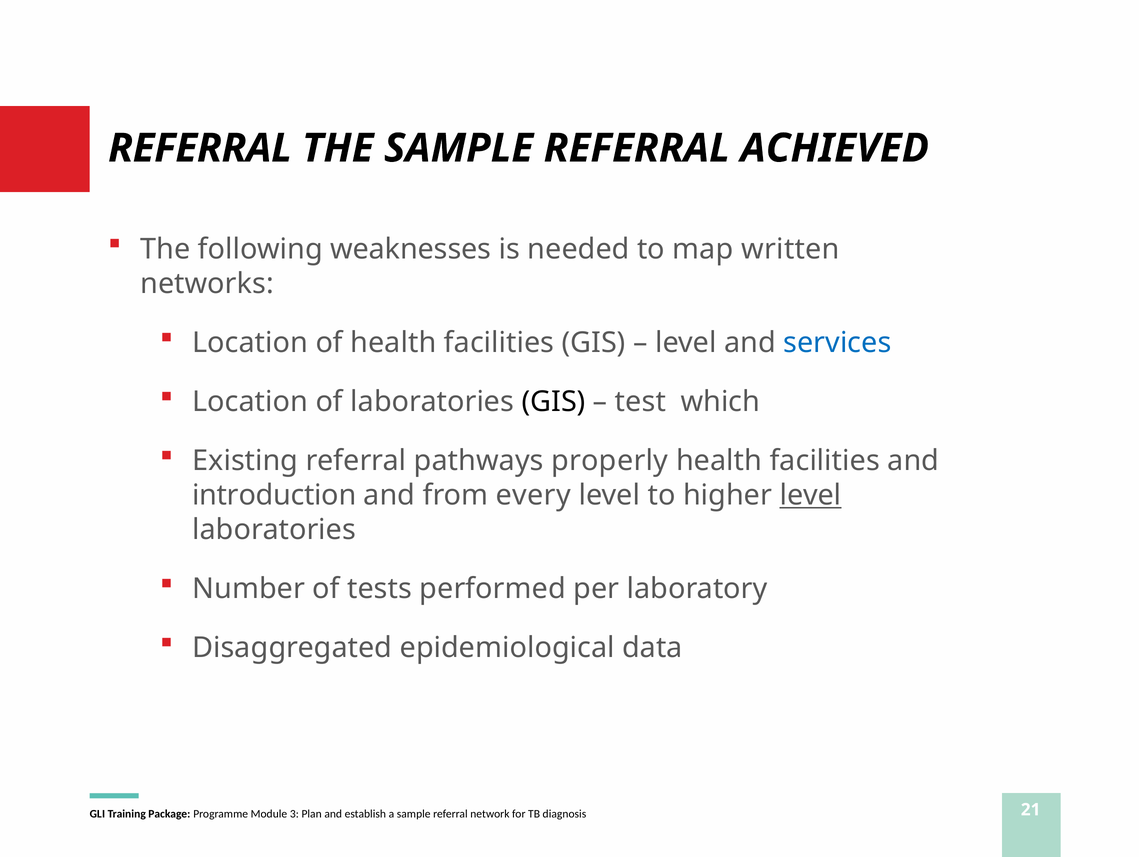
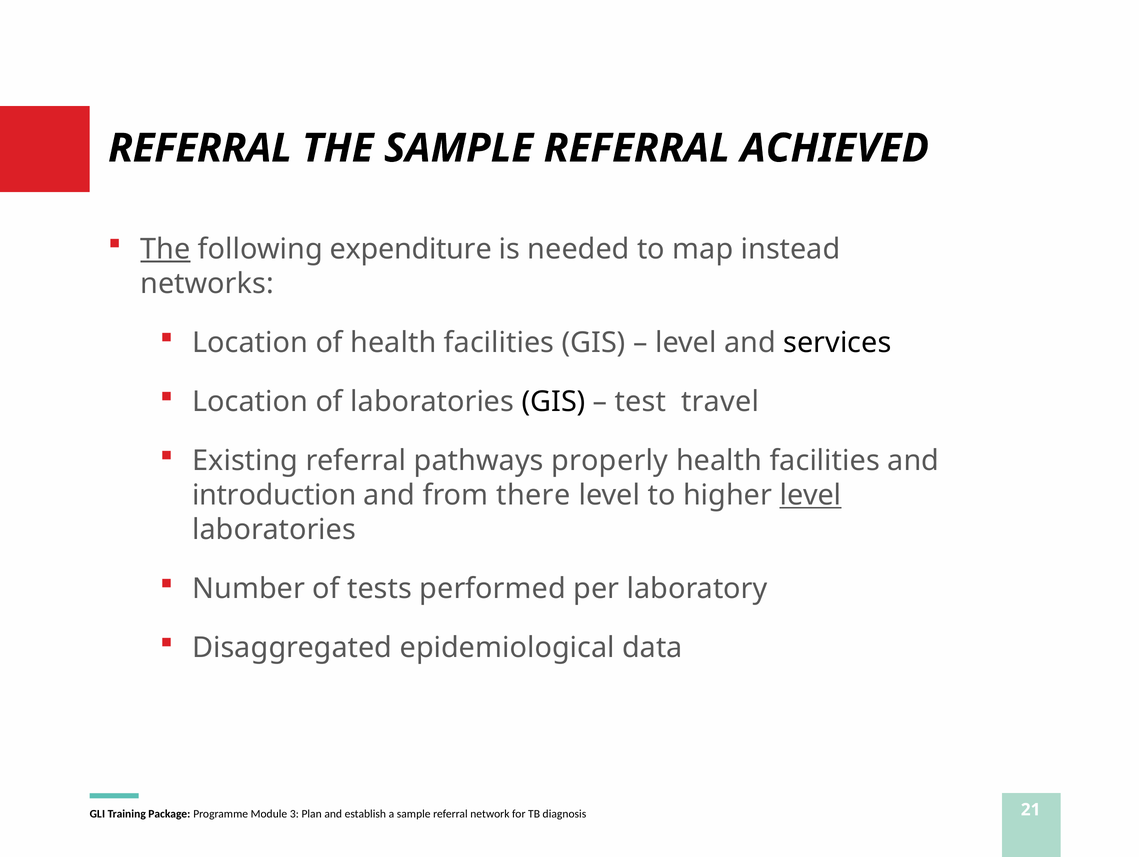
The underline: none -> present (165, 249)
weaknesses: weaknesses -> expenditure (411, 249)
written: written -> instead (791, 249)
services colour: blue -> black (837, 343)
which: which -> travel (720, 402)
every: every -> there (533, 495)
